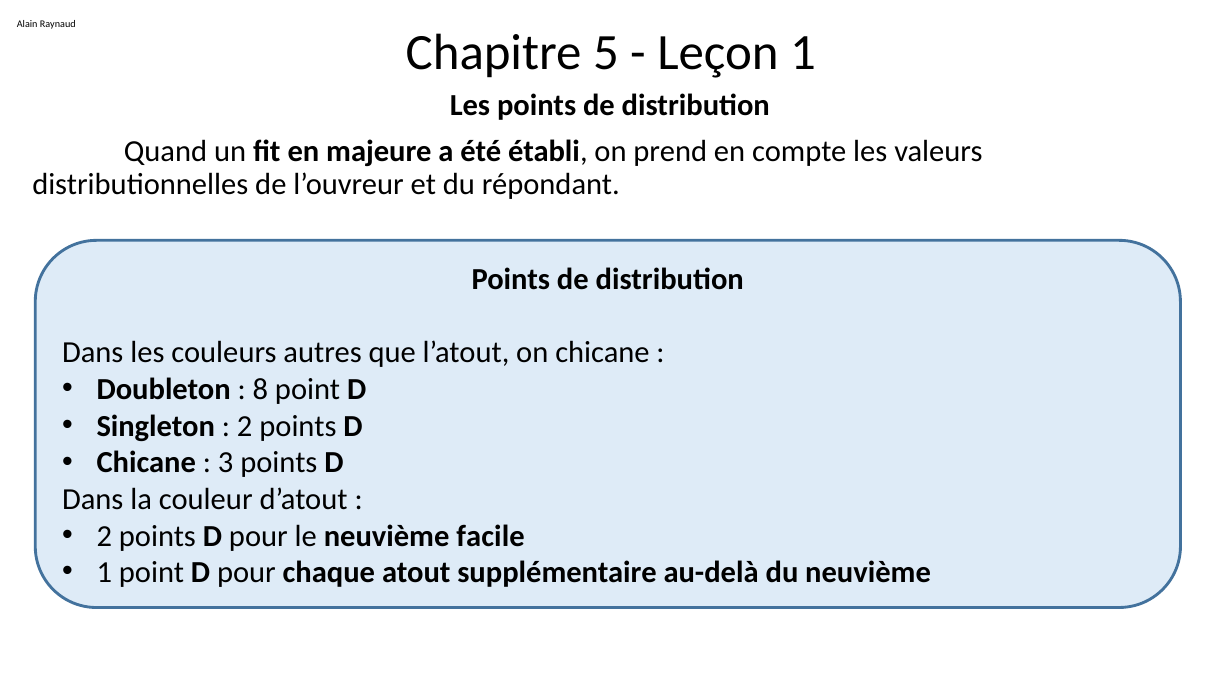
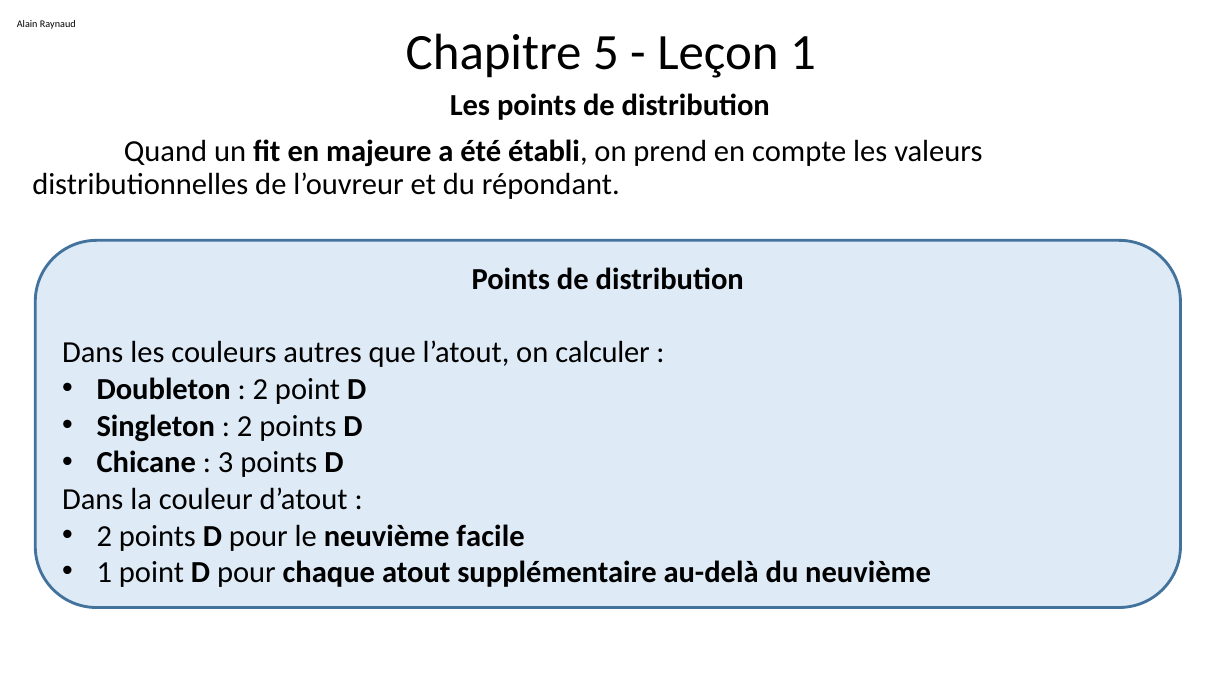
on chicane: chicane -> calculer (603, 353)
8: 8 -> 2 (260, 390)
